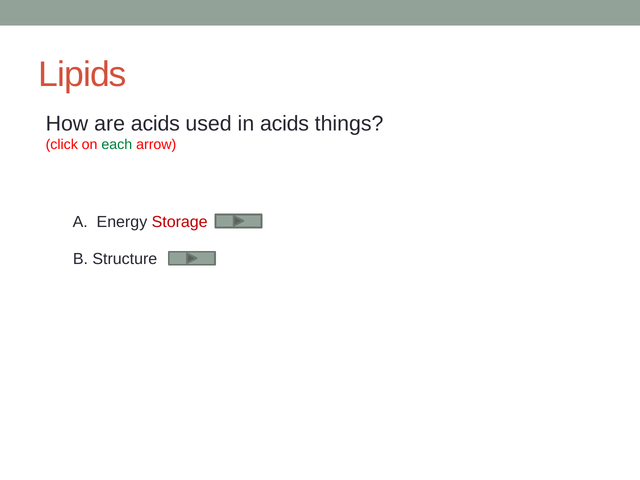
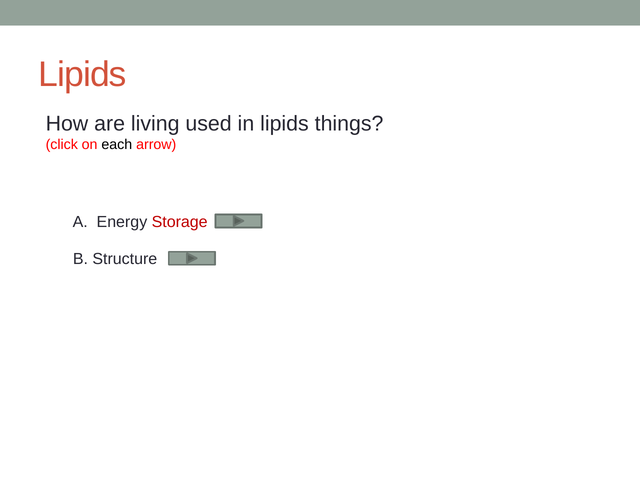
are acids: acids -> living (155, 124)
in acids: acids -> lipids (284, 124)
each colour: green -> black (117, 145)
